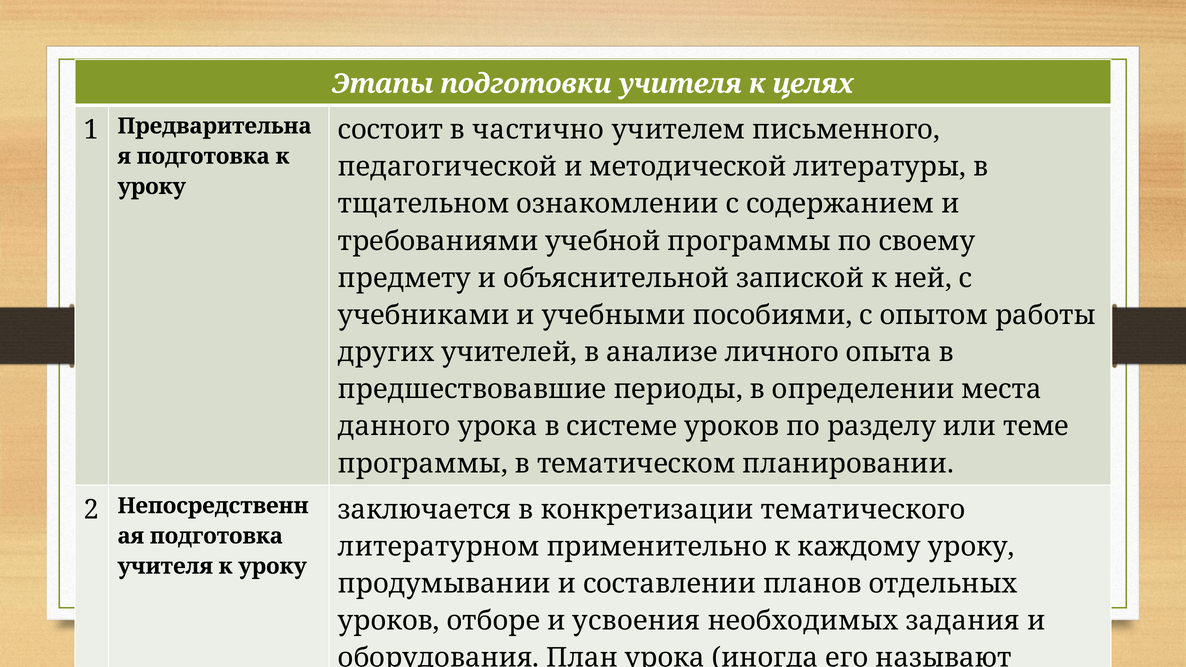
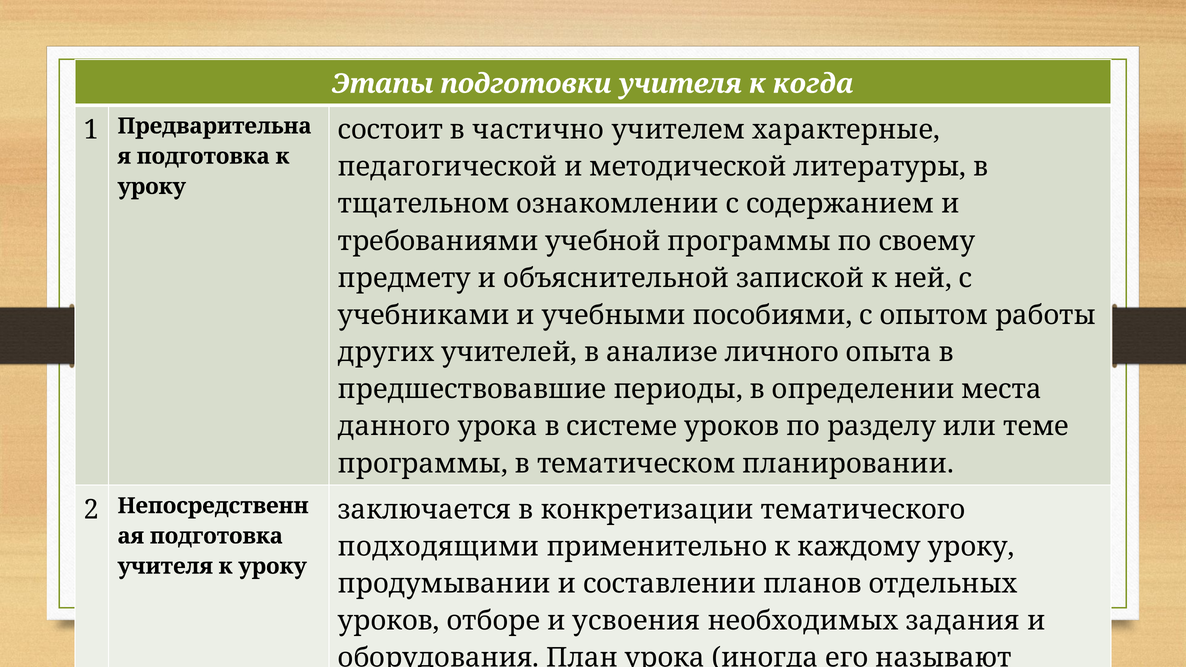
целях: целях -> когда (813, 84)
письменного: письменного -> характерные (846, 130)
литературном: литературном -> подходящими (439, 547)
